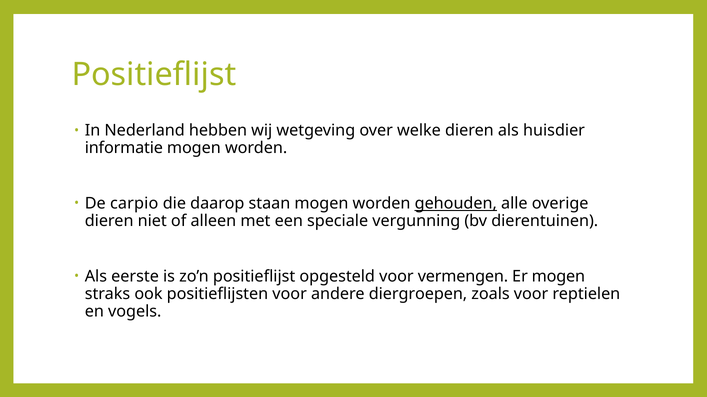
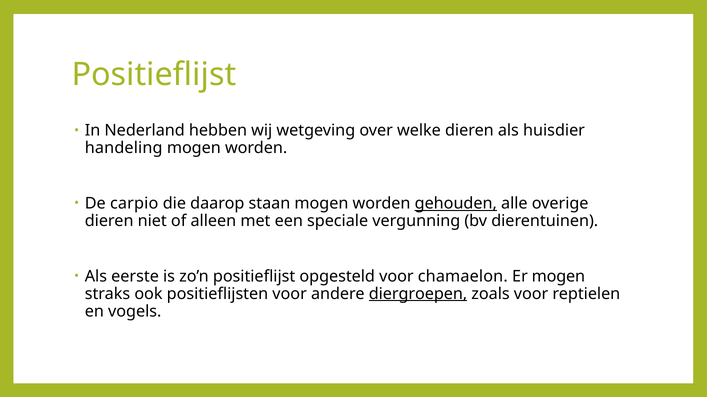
informatie: informatie -> handeling (124, 148)
vermengen: vermengen -> chamaelon (463, 277)
diergroepen underline: none -> present (418, 294)
